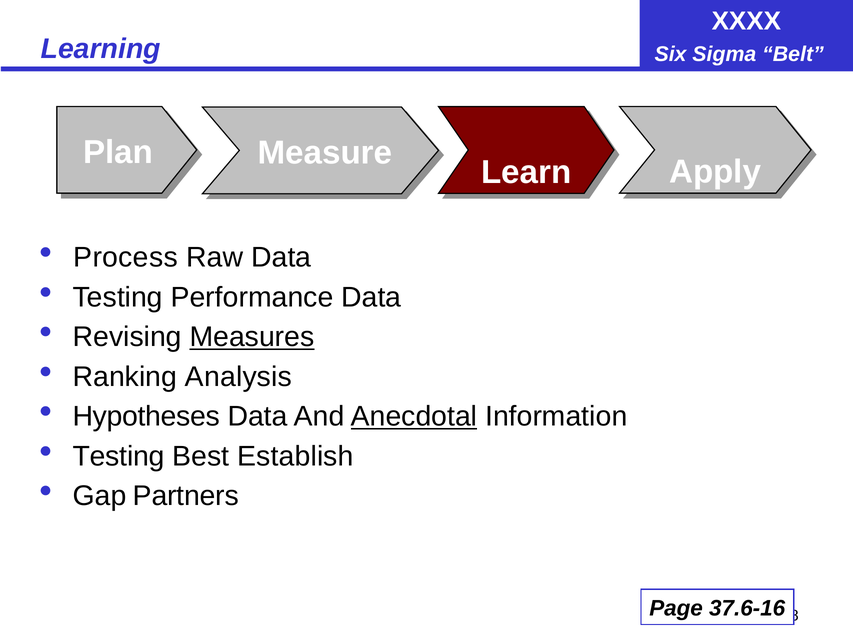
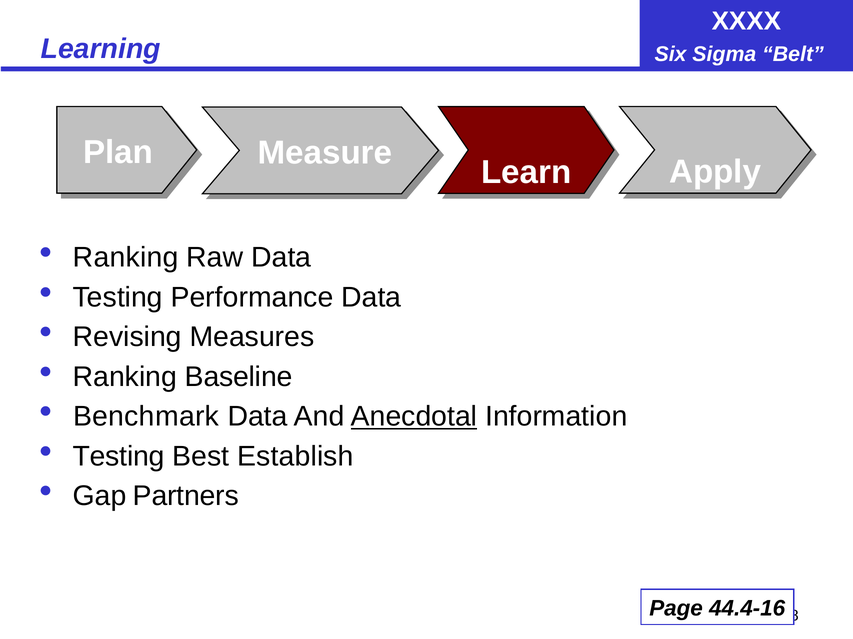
Process: Process -> Ranking (126, 258)
Measures underline: present -> none (252, 337)
Analysis: Analysis -> Baseline (239, 377)
Hypotheses: Hypotheses -> Benchmark (146, 417)
37.6-16: 37.6-16 -> 44.4-16 (747, 609)
